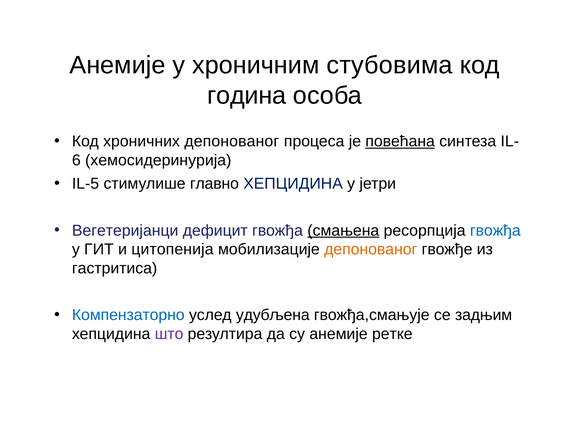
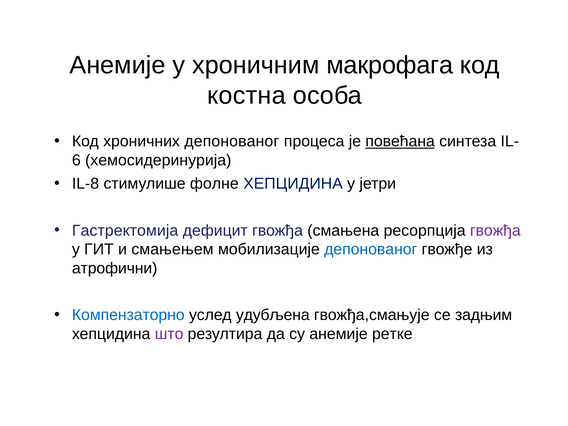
стубовима: стубовима -> макрофага (390, 65)
година: година -> костна (247, 95)
IL-5: IL-5 -> IL-8 (86, 184)
главно: главно -> фолне (214, 184)
Вегетеријанци: Вегетеријанци -> Гастректомија (125, 230)
смањена underline: present -> none (343, 230)
гвожђа colour: blue -> purple (495, 230)
цитопенија: цитопенија -> смањењем (172, 249)
депонованог colour: orange -> blue (371, 249)
гастритиса: гастритиса -> атрофични (115, 268)
